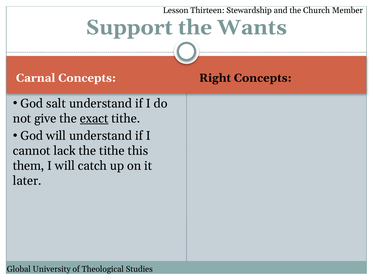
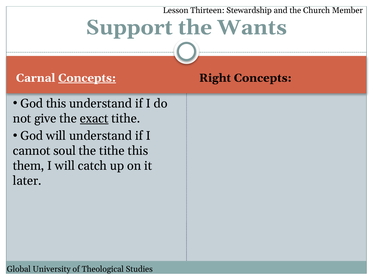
Concepts underline: none -> present (87, 78)
God salt: salt -> this (56, 103)
lack: lack -> soul (65, 151)
